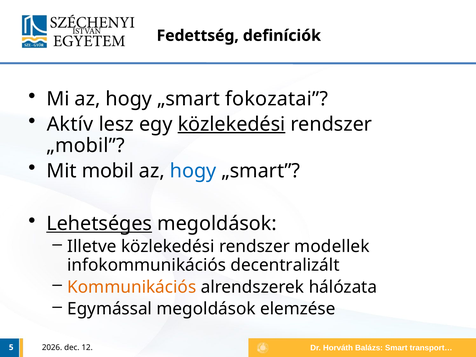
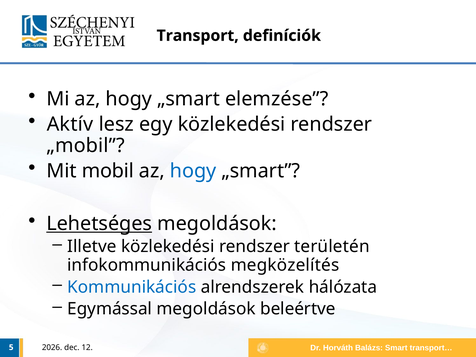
Fedettség: Fedettség -> Transport (198, 36)
fokozatai: fokozatai -> elemzése (277, 99)
közlekedési underline: present -> none (232, 124)
modellek: modellek -> területén (332, 247)
decentralizált: decentralizált -> megközelítés (285, 265)
Kommunikációs colour: orange -> blue (132, 287)
elemzése: elemzése -> beleértve (298, 309)
